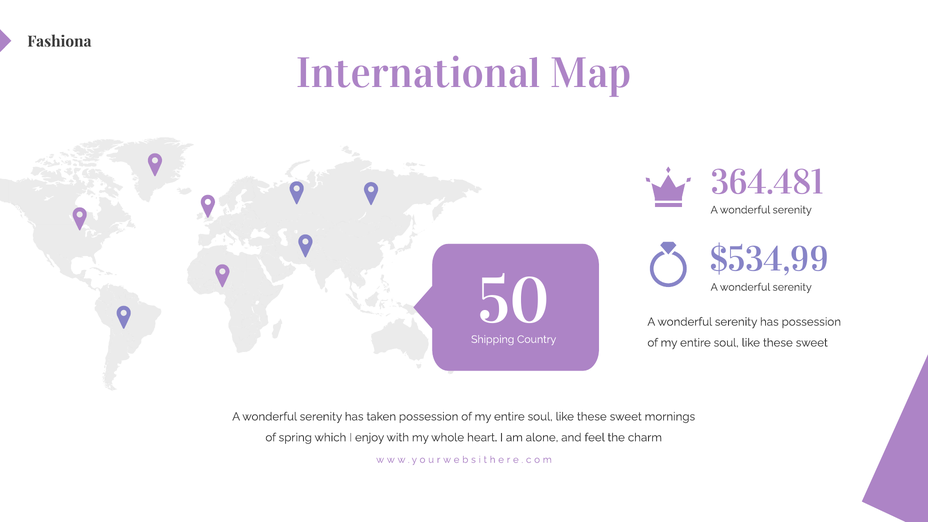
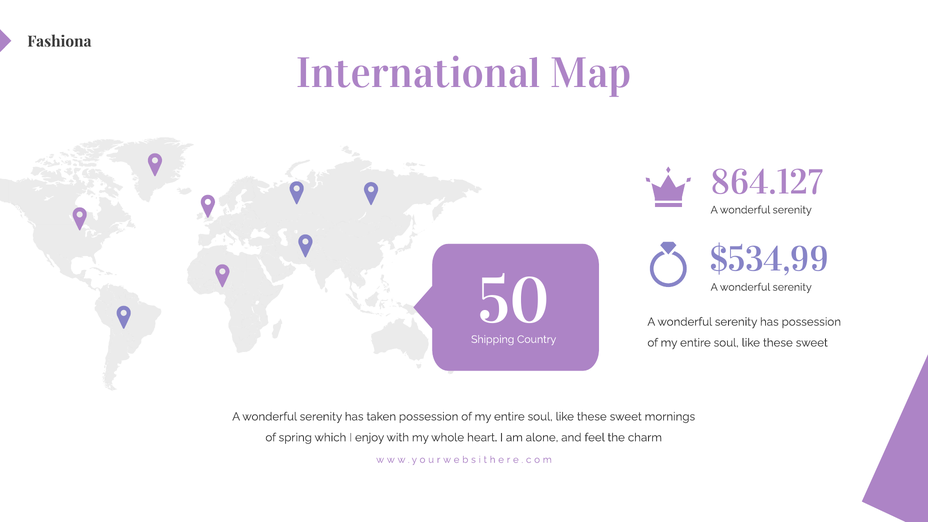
364.481: 364.481 -> 864.127 (767, 182)
